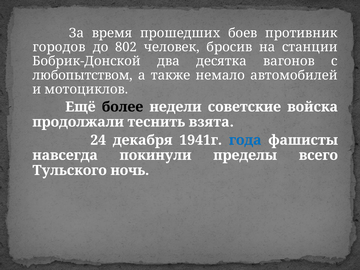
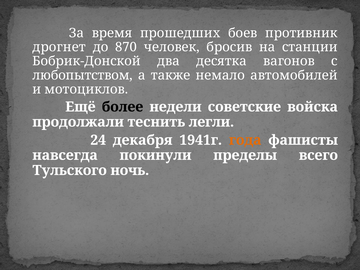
городов: городов -> дрогнет (59, 47)
802: 802 -> 870 (126, 47)
взята: взята -> легли (211, 122)
года colour: blue -> orange (245, 140)
